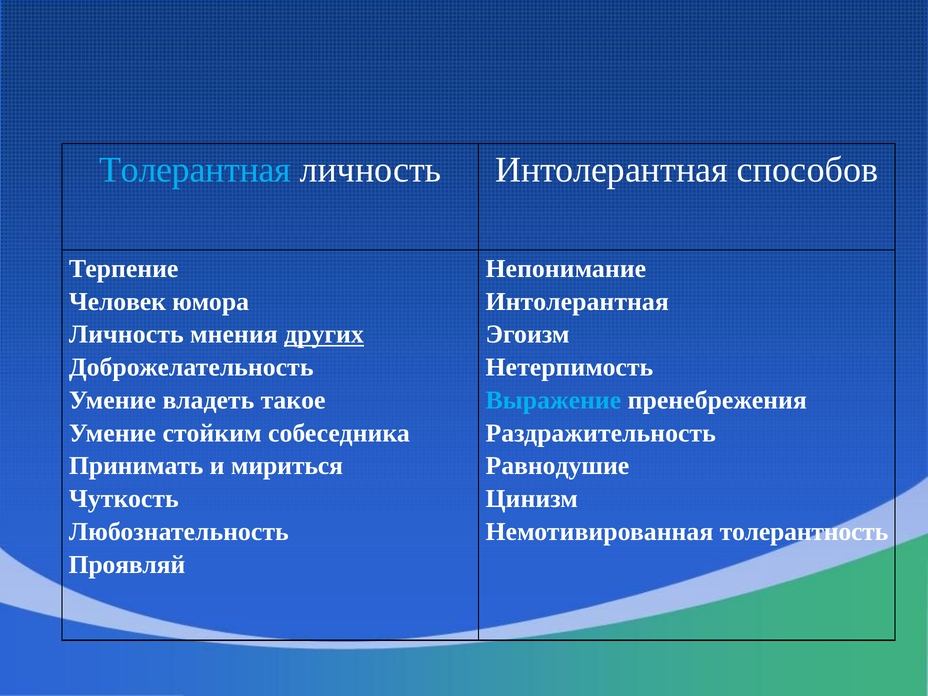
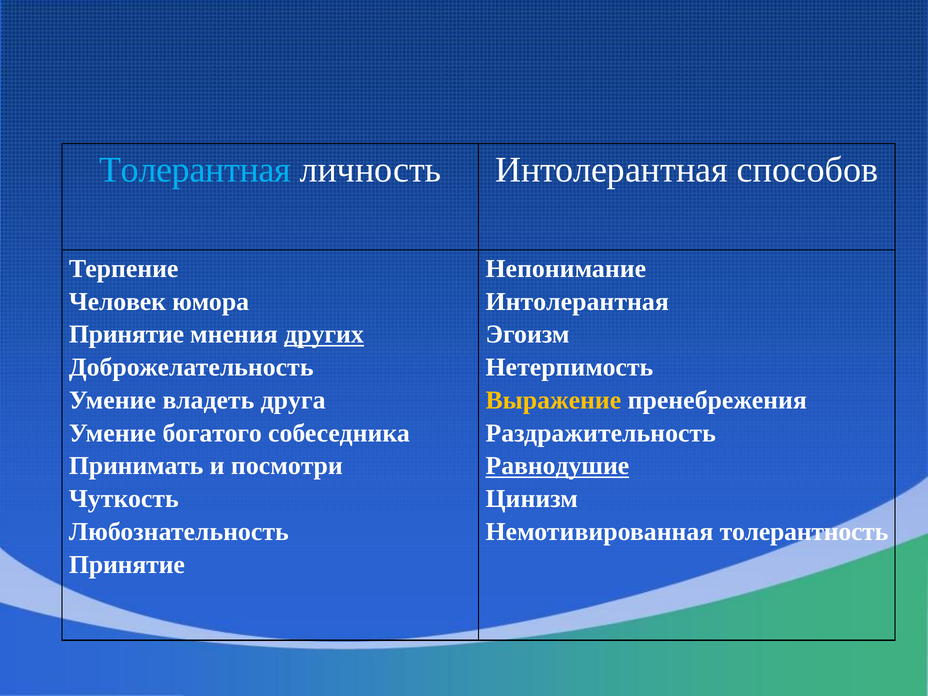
Личность: Личность -> Принятие (126, 334)
такое: такое -> друга (293, 400)
Выражение colour: light blue -> yellow (553, 400)
стойким: стойким -> богатого (212, 433)
мириться: мириться -> посмотри (287, 466)
Равнодушие underline: none -> present (557, 466)
Проявляй: Проявляй -> Принятие (127, 565)
